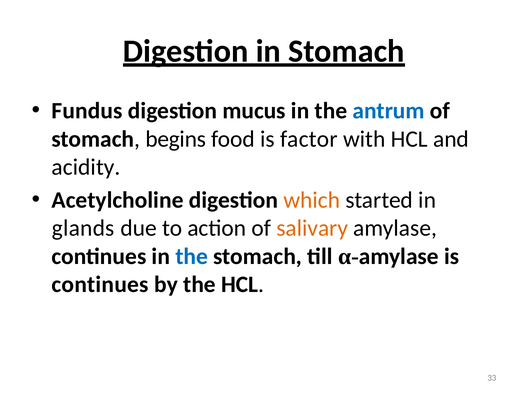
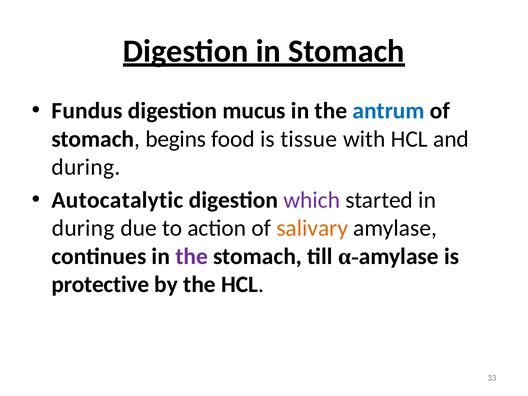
factor: factor -> tissue (309, 139)
acidity: acidity -> during (86, 167)
Acetylcholine: Acetylcholine -> Autocatalytic (117, 200)
which colour: orange -> purple (312, 200)
glands: glands -> during (83, 228)
the colour: blue -> purple (192, 256)
continues: continues -> protective (100, 284)
